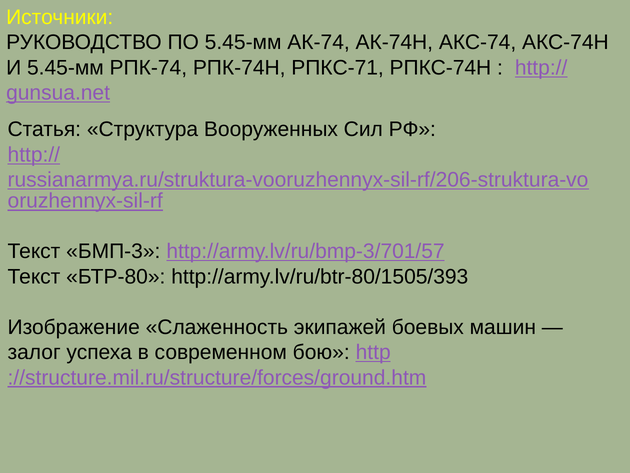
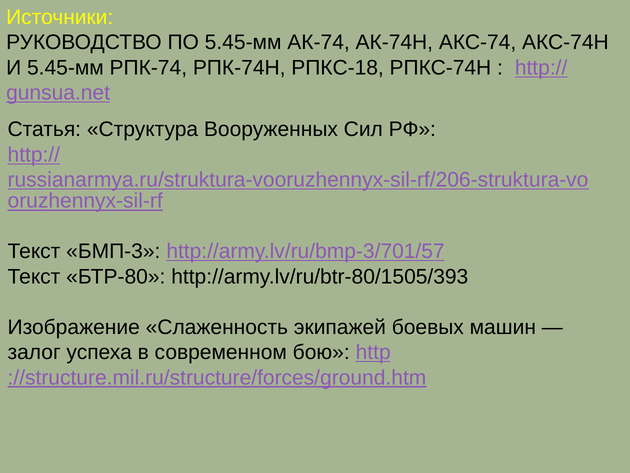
РПКС-71: РПКС-71 -> РПКС-18 (338, 68)
